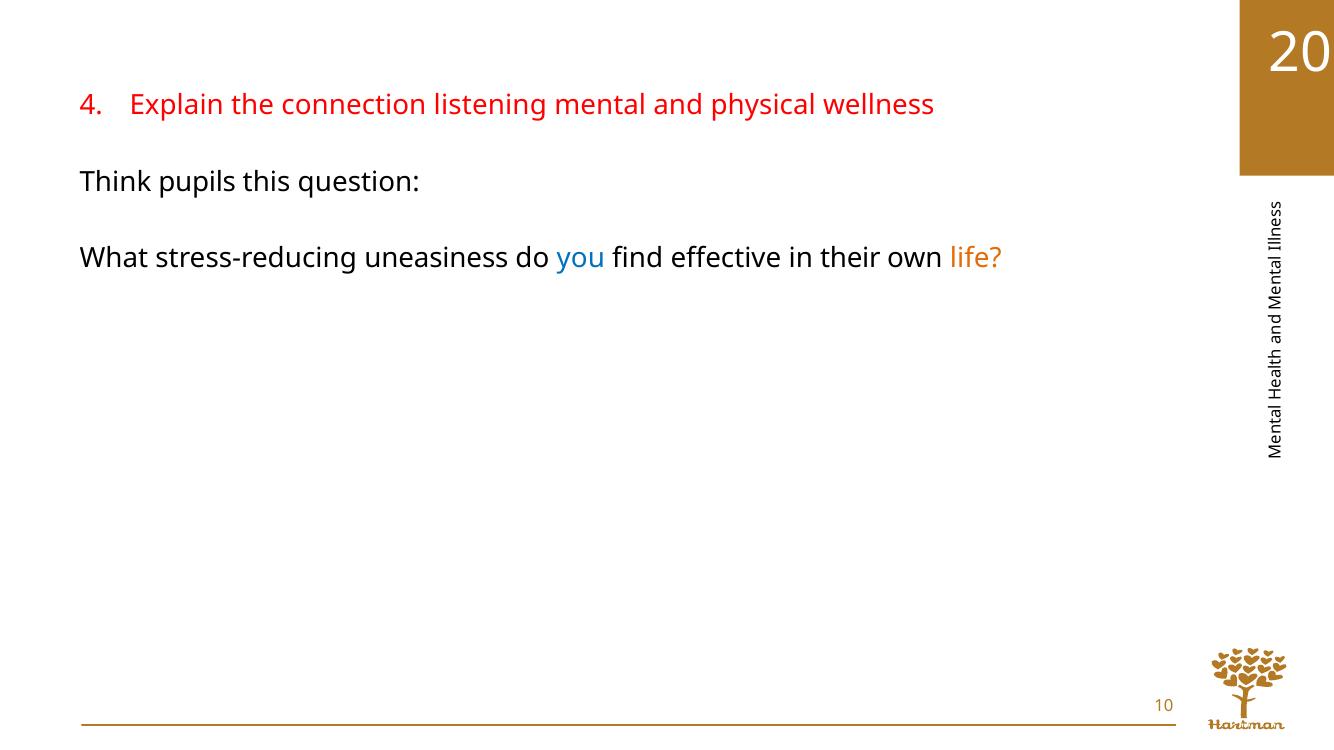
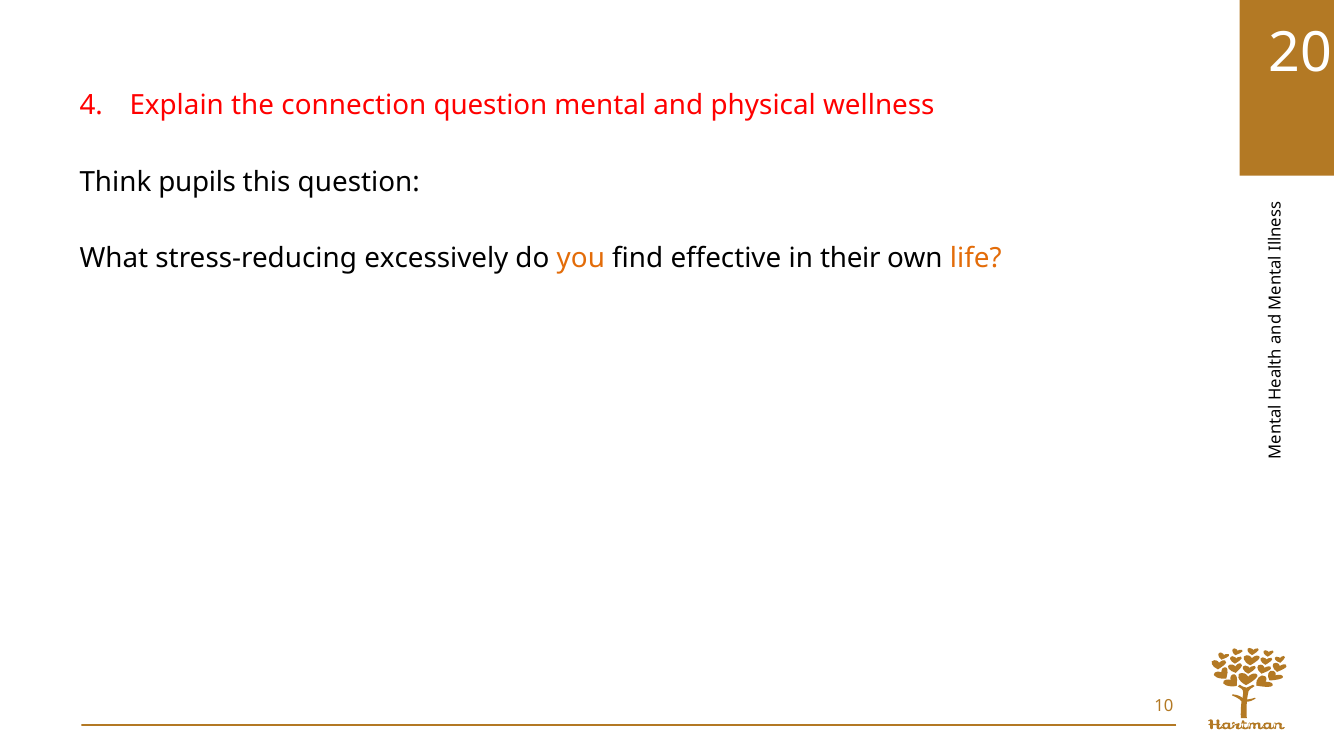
connection listening: listening -> question (490, 105)
uneasiness: uneasiness -> excessively (436, 259)
you colour: blue -> orange (581, 259)
